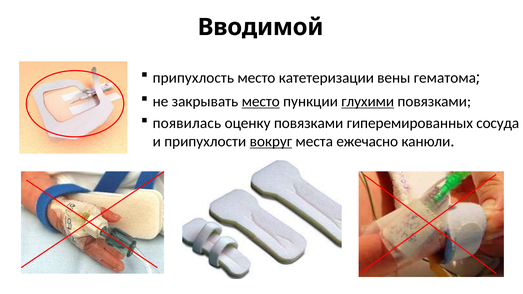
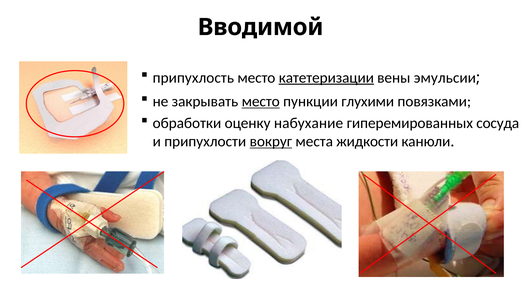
катетеризации underline: none -> present (326, 78)
гематома: гематома -> эмульсии (445, 78)
глухими underline: present -> none (368, 102)
появилась: появилась -> обработки (187, 123)
оценку повязками: повязками -> набухание (309, 123)
ежечасно: ежечасно -> жидкости (367, 142)
